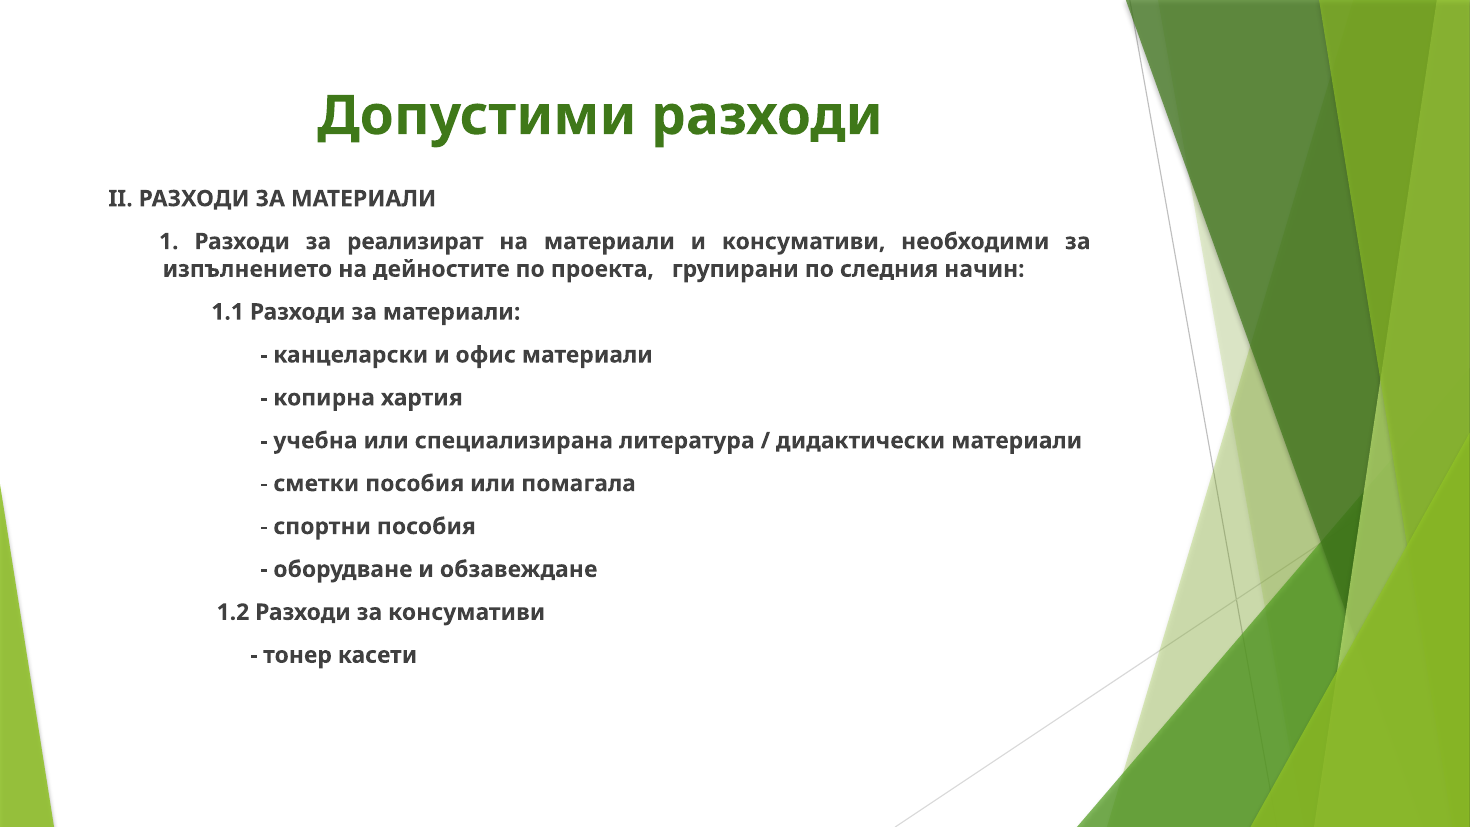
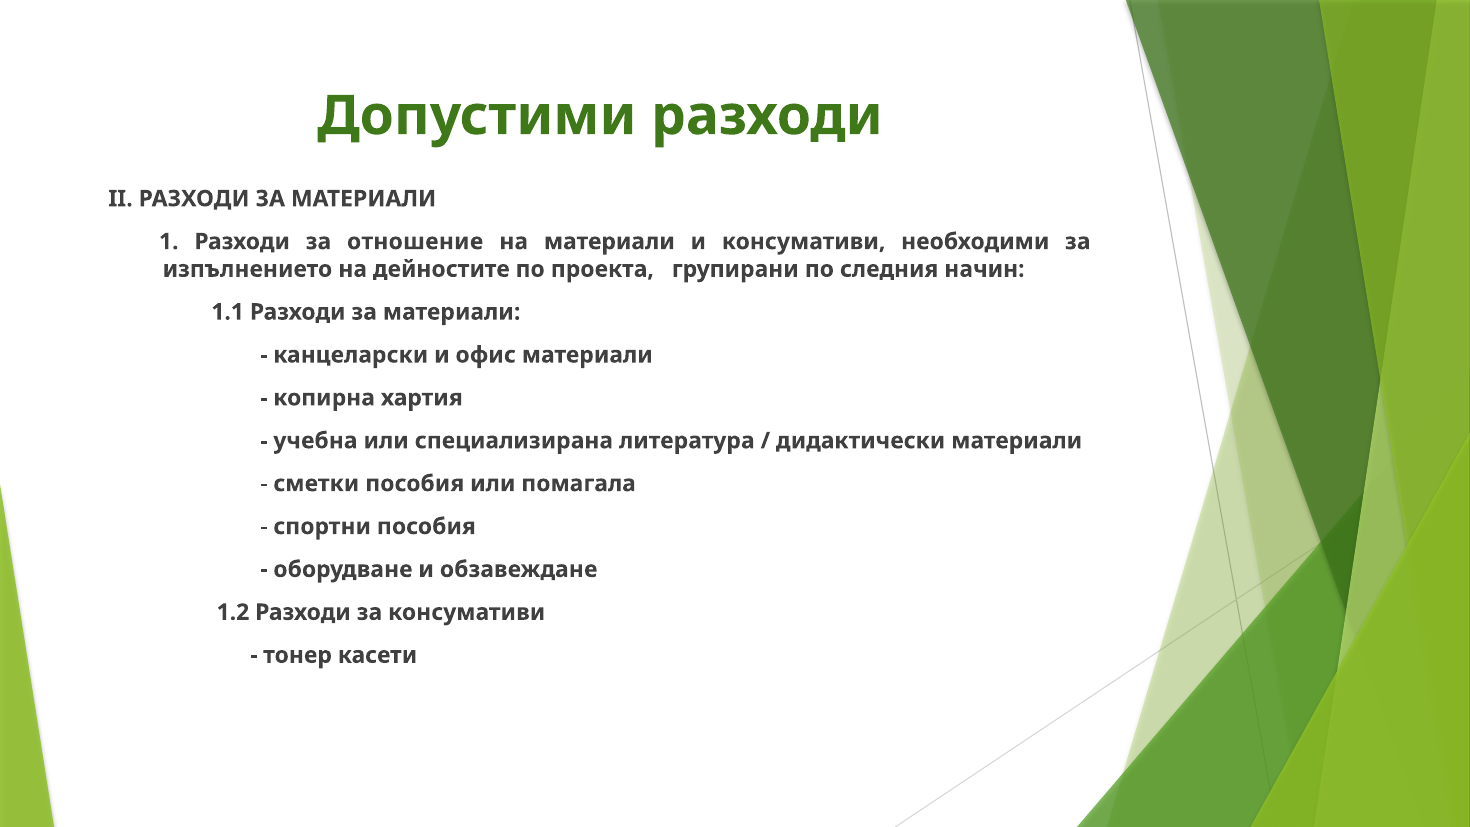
реализират: реализират -> отношение (415, 242)
